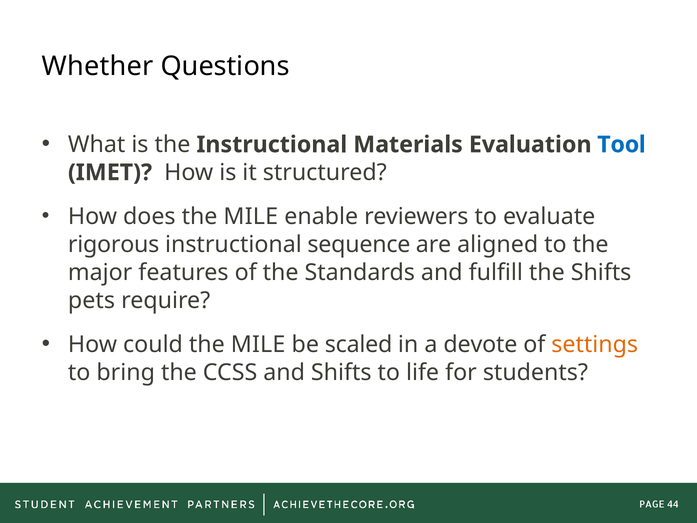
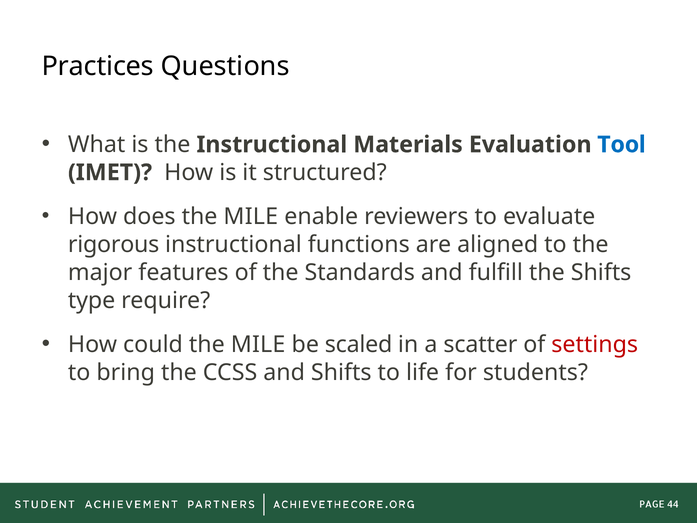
Whether: Whether -> Practices (98, 66)
sequence: sequence -> functions (359, 244)
pets: pets -> type (92, 300)
devote: devote -> scatter (480, 344)
settings colour: orange -> red (595, 344)
